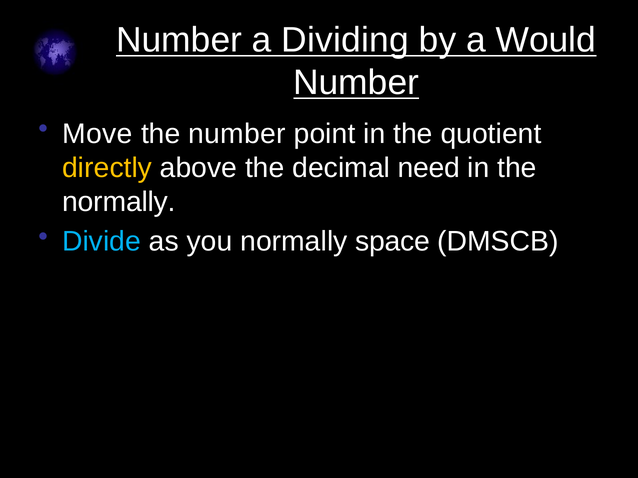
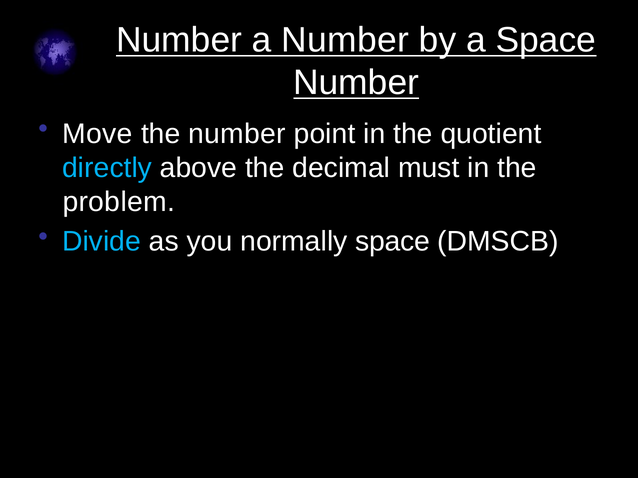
a Dividing: Dividing -> Number (345, 40)
a Would: Would -> Space (546, 40)
directly colour: yellow -> light blue (107, 168)
need: need -> must (429, 168)
normally: normally -> problem (119, 202)
